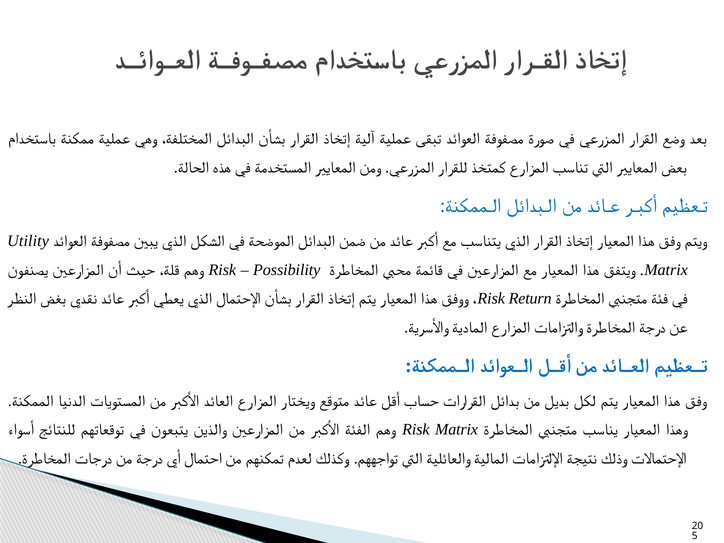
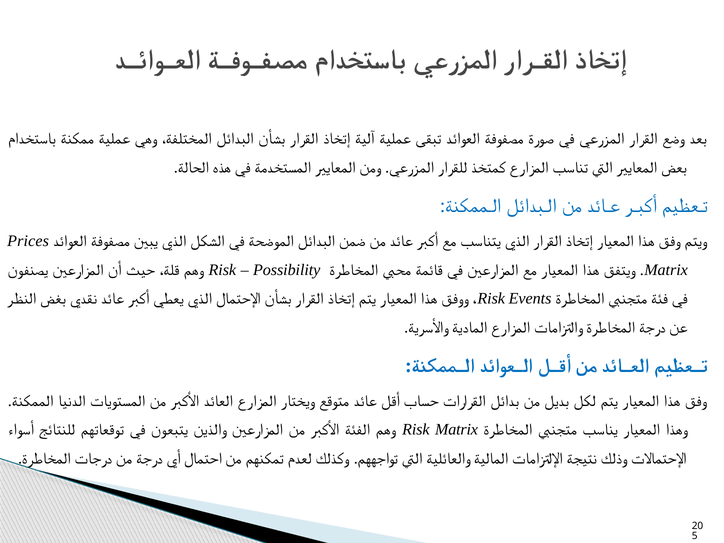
Utility: Utility -> Prices (28, 241)
Return: Return -> Events (530, 299)
